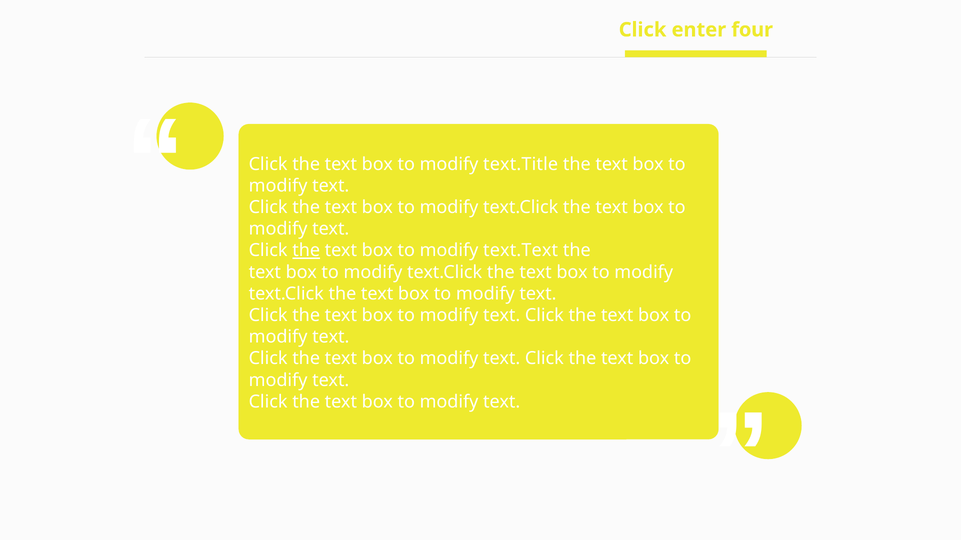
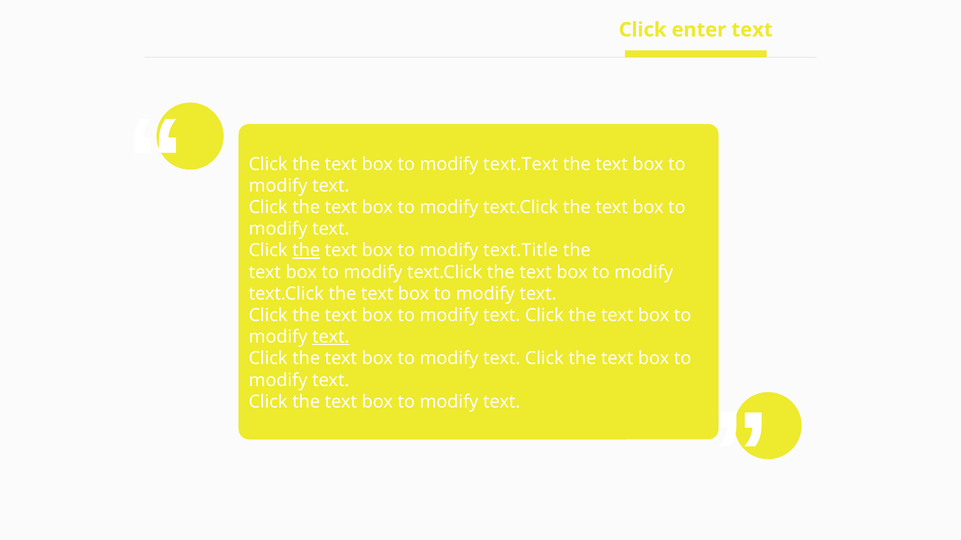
enter four: four -> text (752, 30)
text.Title: text.Title -> text.Text (521, 164)
text.Text: text.Text -> text.Title (521, 251)
text underline: none -> present (331, 337)
